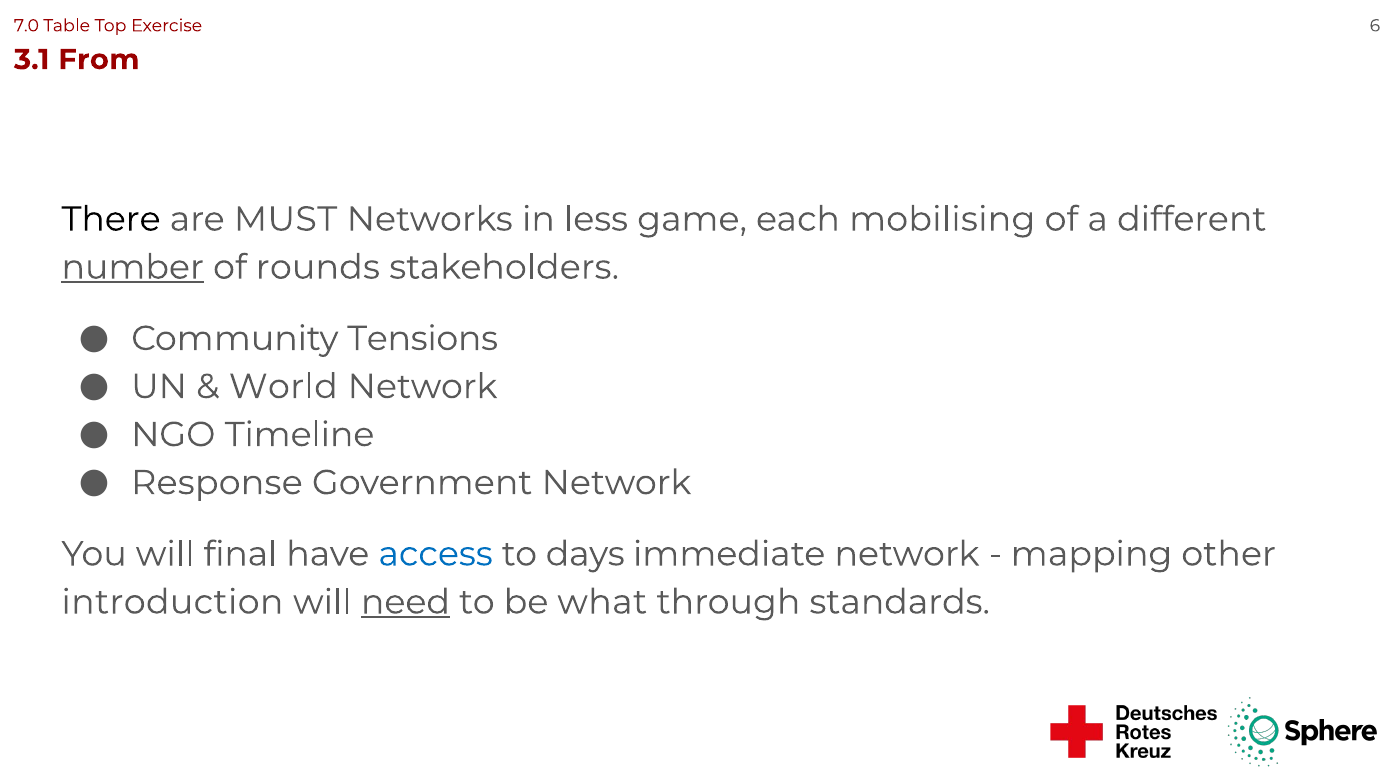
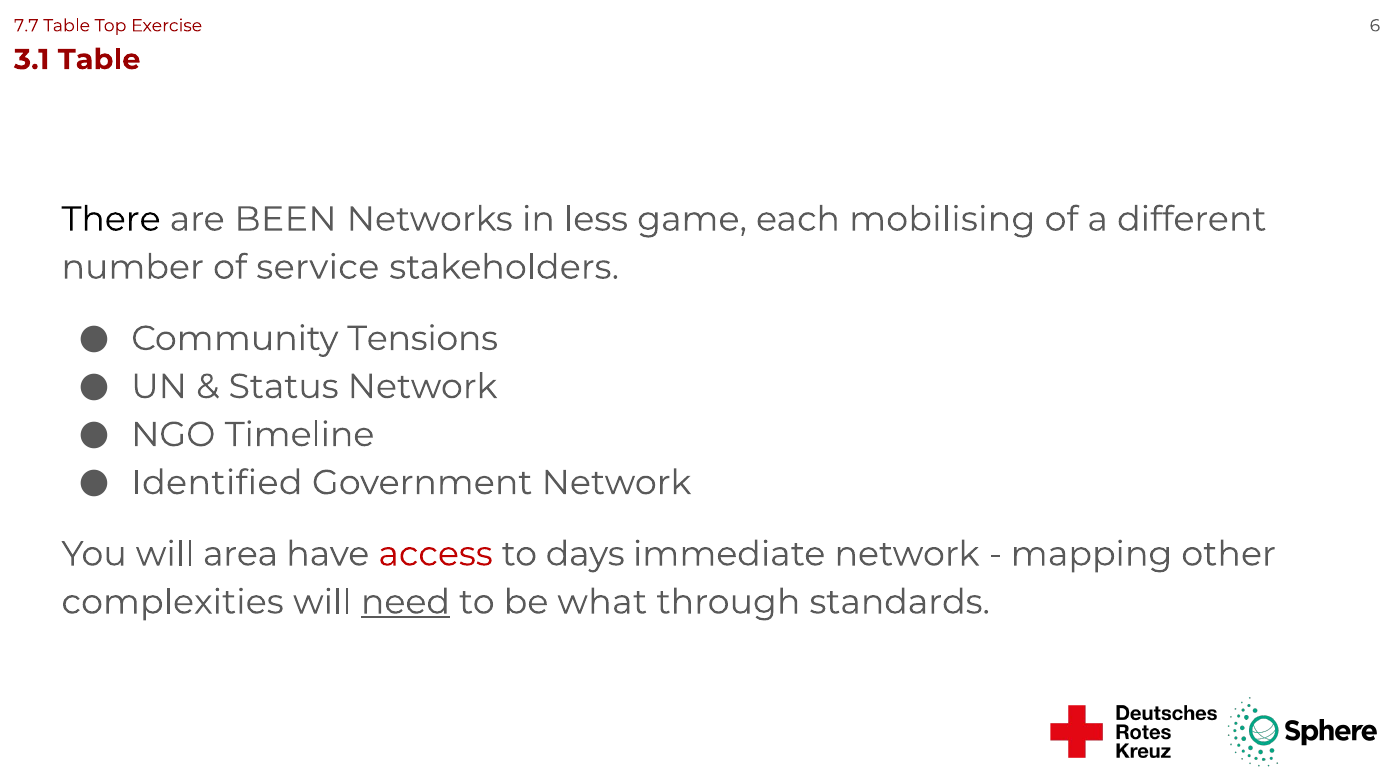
7.0: 7.0 -> 7.7 (26, 26)
3.1 From: From -> Table (99, 60)
MUST: MUST -> BEEN (286, 219)
number underline: present -> none (133, 267)
rounds: rounds -> service (318, 267)
World: World -> Status (284, 387)
Response: Response -> Identified (217, 483)
final: final -> area (241, 554)
access colour: blue -> red (436, 554)
introduction: introduction -> complexities (173, 602)
